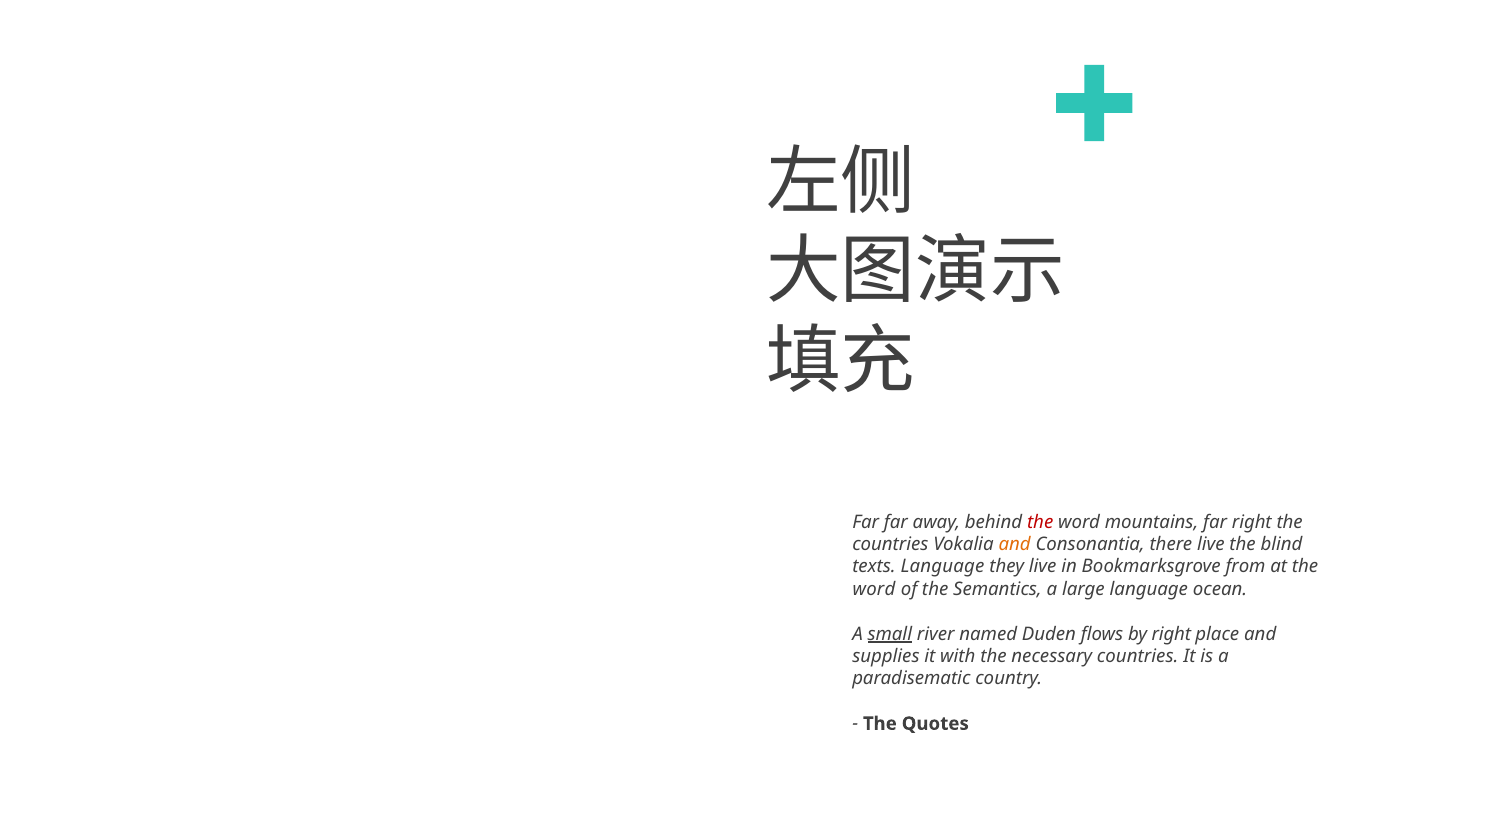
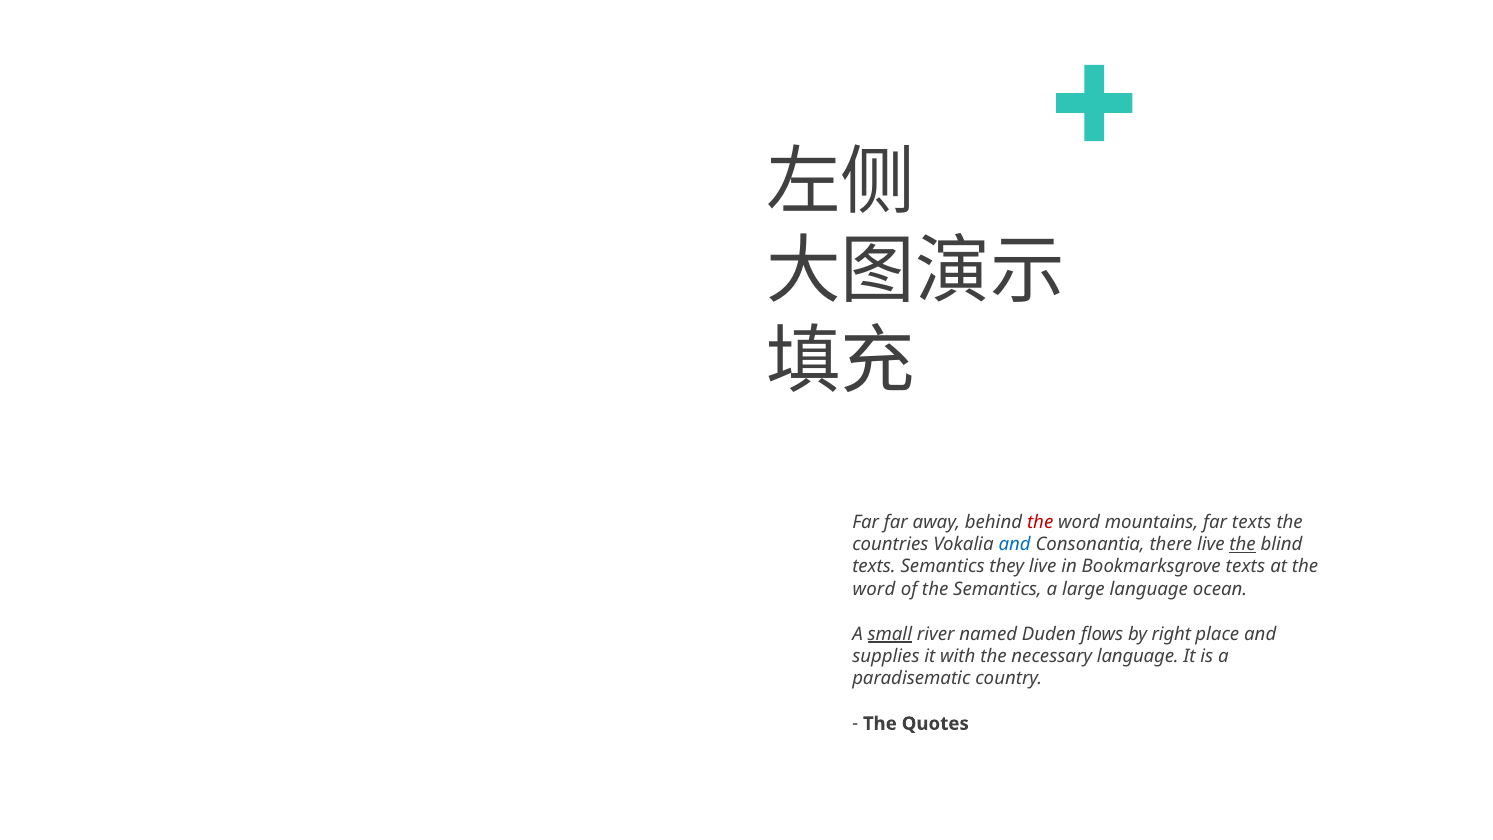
far right: right -> texts (1252, 522)
and colour: orange -> blue (1015, 544)
the underline: none -> present (1243, 544)
texts Language: Language -> Semantics (943, 567)
Bookmarksgrove from: from -> texts (1245, 567)
necessary countries: countries -> language (1138, 656)
